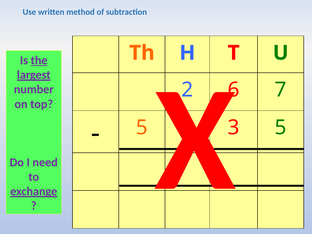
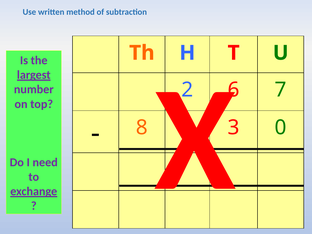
the underline: present -> none (39, 60)
5: 5 -> 8 (142, 128)
5: 5 -> 0 (281, 128)
